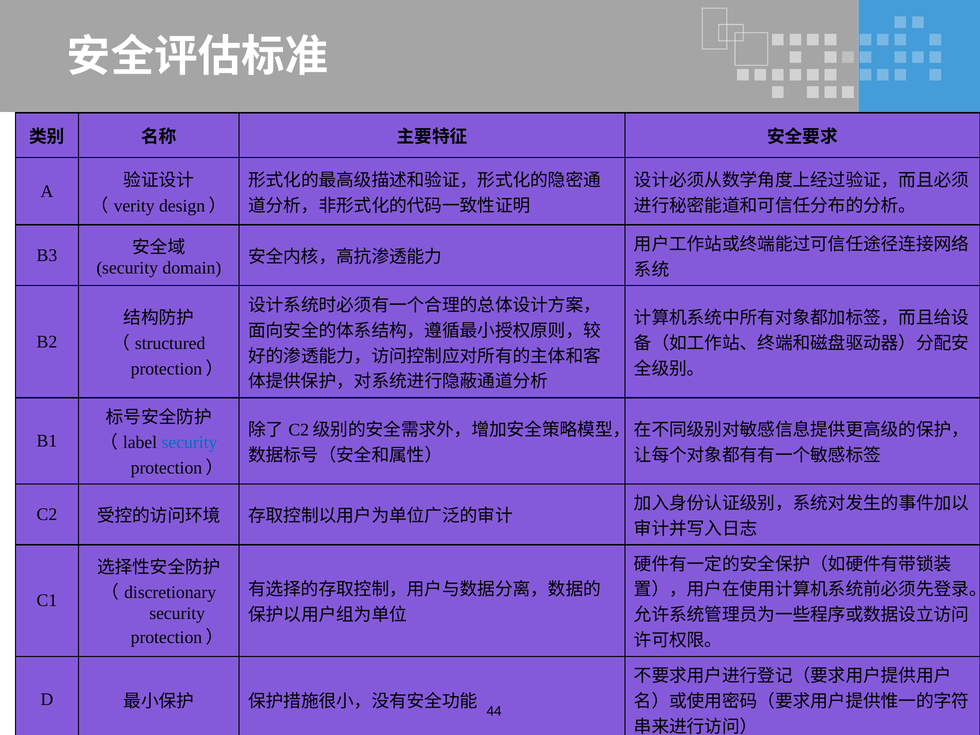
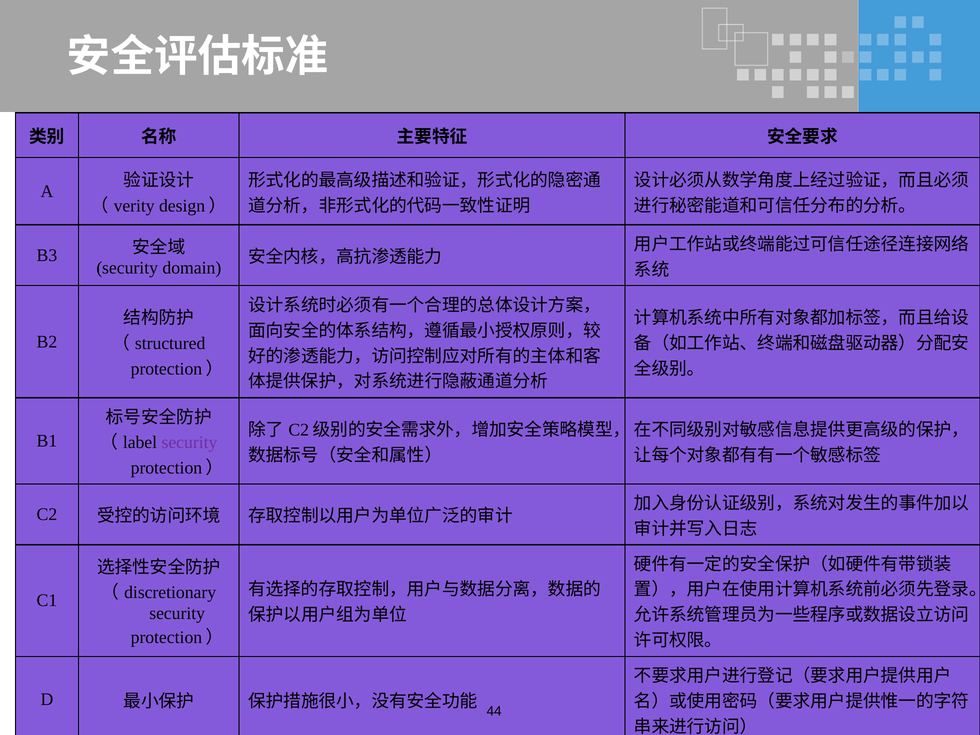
security colour: blue -> purple (189, 443)
